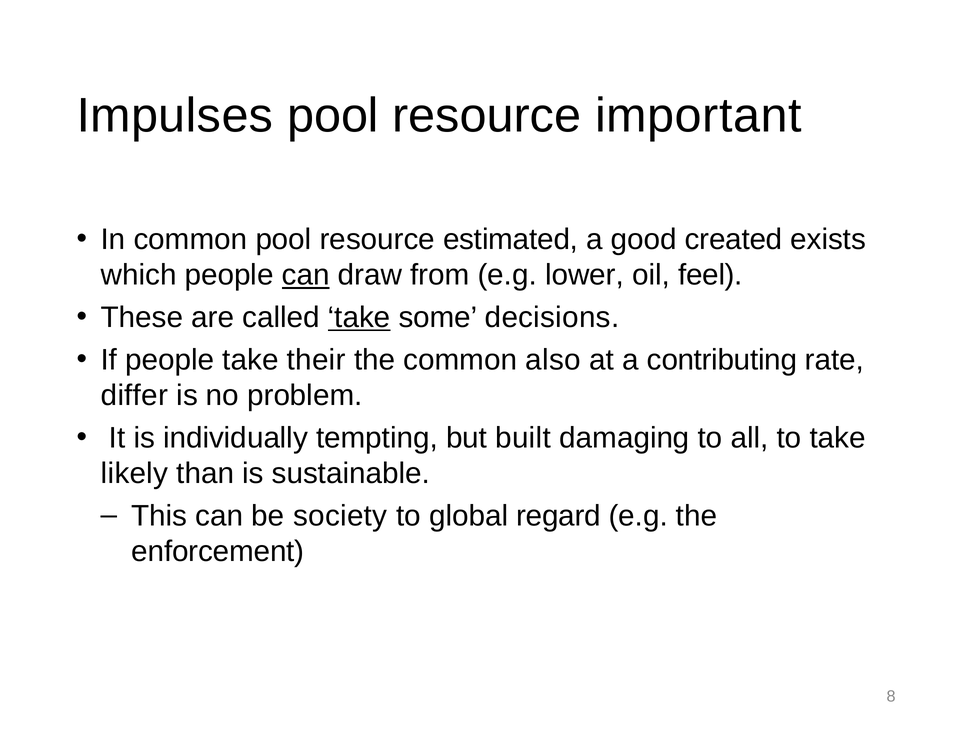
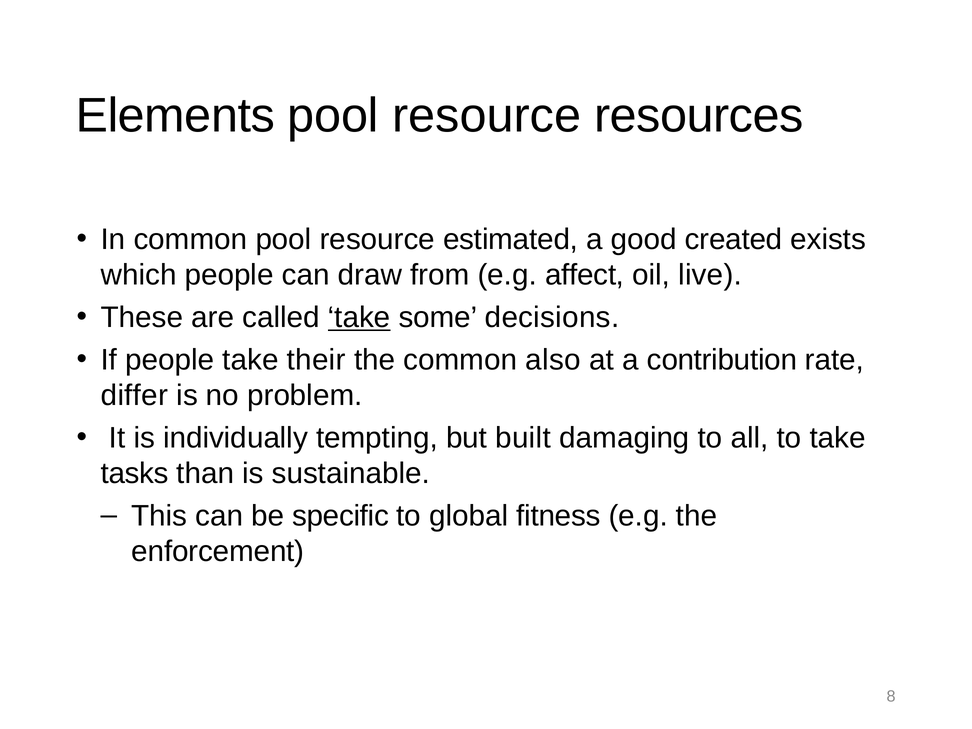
Impulses: Impulses -> Elements (175, 116)
important: important -> resources (699, 116)
can underline: present -> none (306, 275)
lower: lower -> affect (585, 275)
feel: feel -> live (710, 275)
contributing: contributing -> contribution (722, 360)
likely: likely -> tasks (135, 473)
society: society -> specific (341, 516)
regard: regard -> fitness (559, 516)
